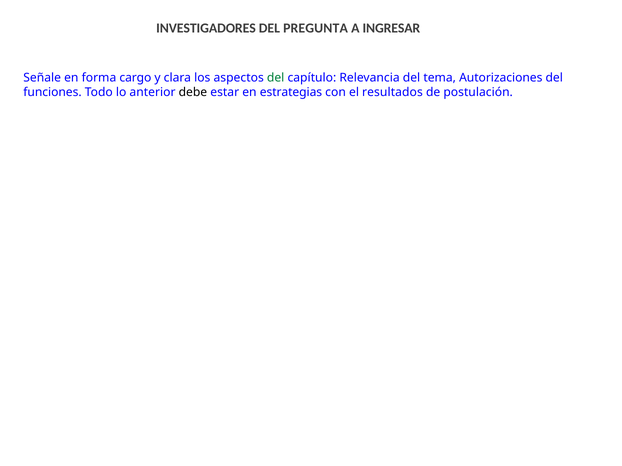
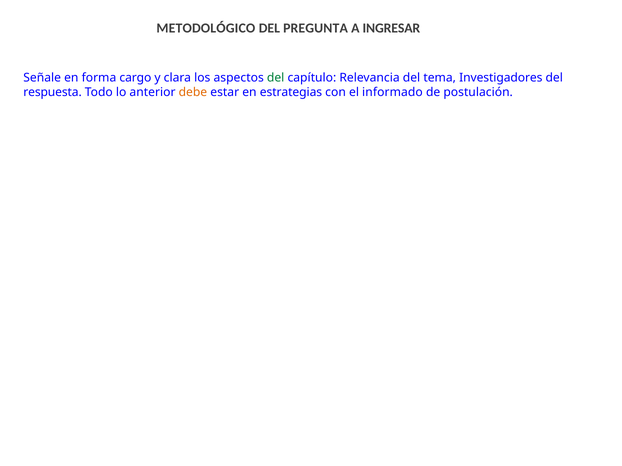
INVESTIGADORES: INVESTIGADORES -> METODOLÓGICO (206, 28)
Autorizaciones: Autorizaciones -> Investigadores (501, 78)
funciones: funciones -> respuesta (53, 92)
debe colour: black -> orange (193, 92)
resultados: resultados -> informado (392, 92)
